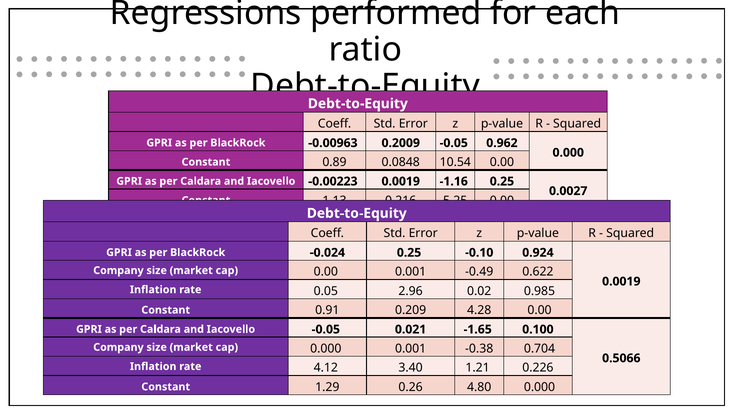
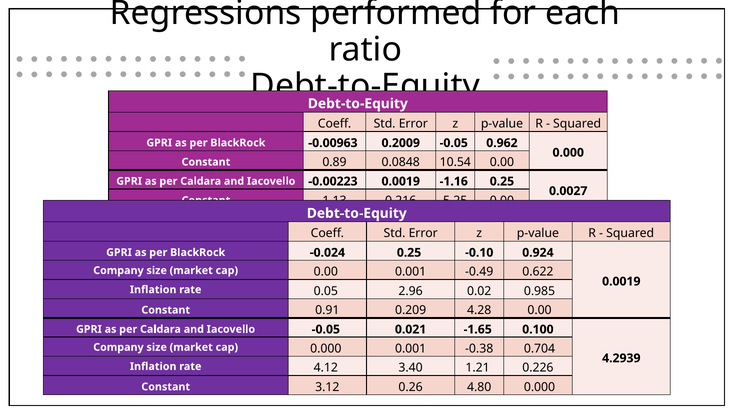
0.5066: 0.5066 -> 4.2939 (621, 358)
1.29: 1.29 -> 3.12 (327, 387)
